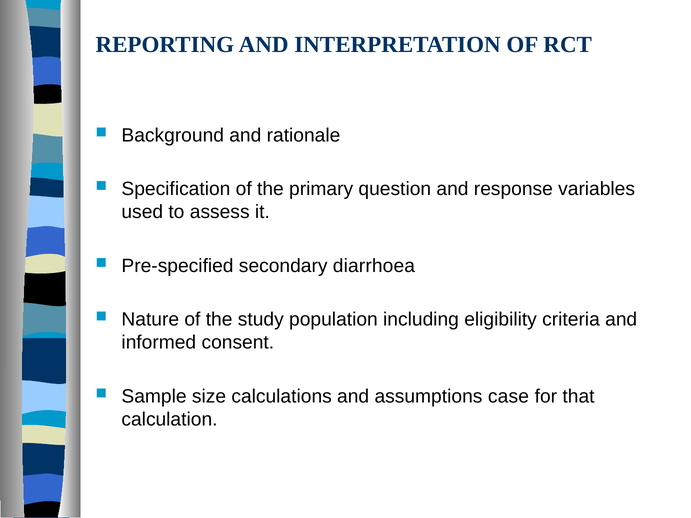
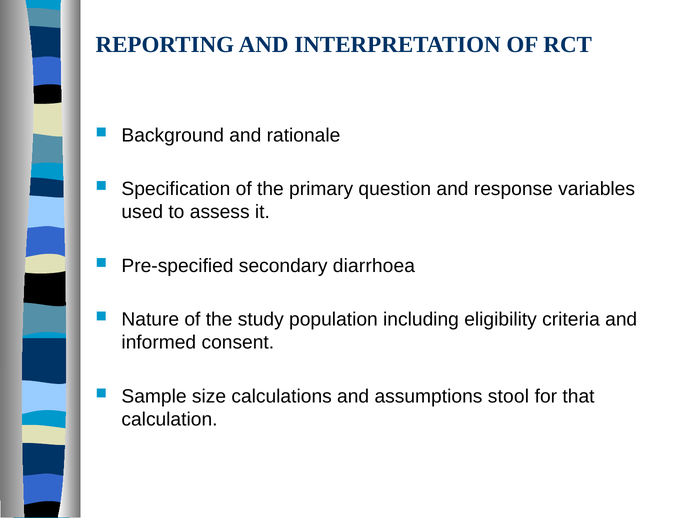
case: case -> stool (508, 396)
